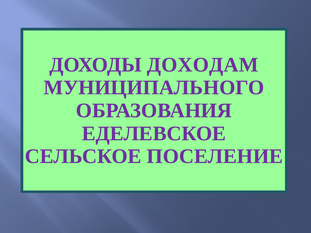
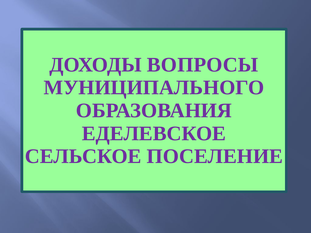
ДОХОДАМ: ДОХОДАМ -> ВОПРОСЫ (203, 65)
